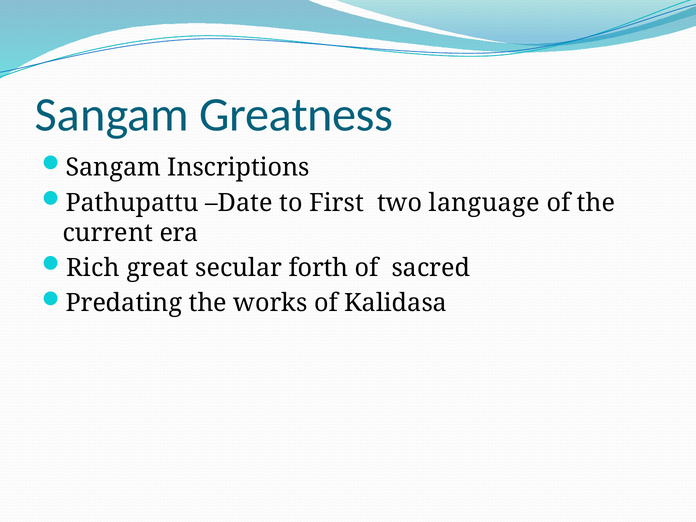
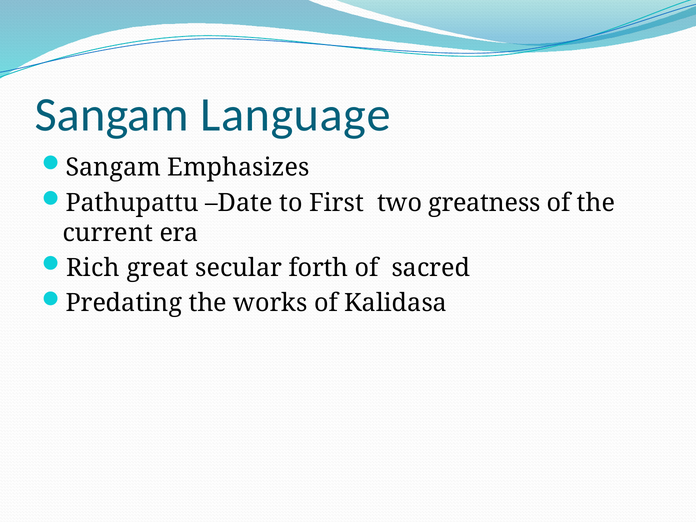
Greatness: Greatness -> Language (296, 115)
Inscriptions: Inscriptions -> Emphasizes (238, 168)
language: language -> greatness (484, 203)
